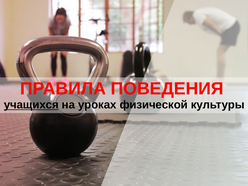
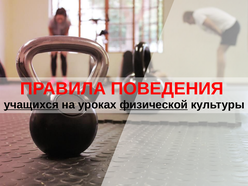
физической underline: none -> present (154, 105)
